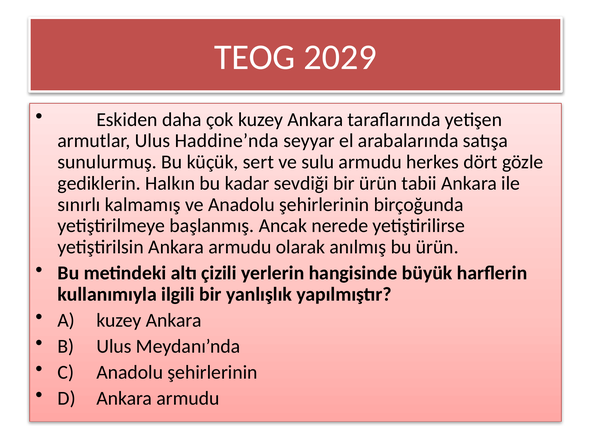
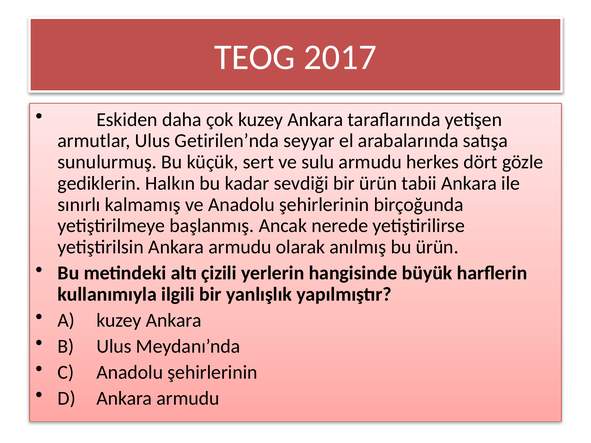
2029: 2029 -> 2017 (340, 57)
Haddine’nda: Haddine’nda -> Getirilen’nda (227, 141)
